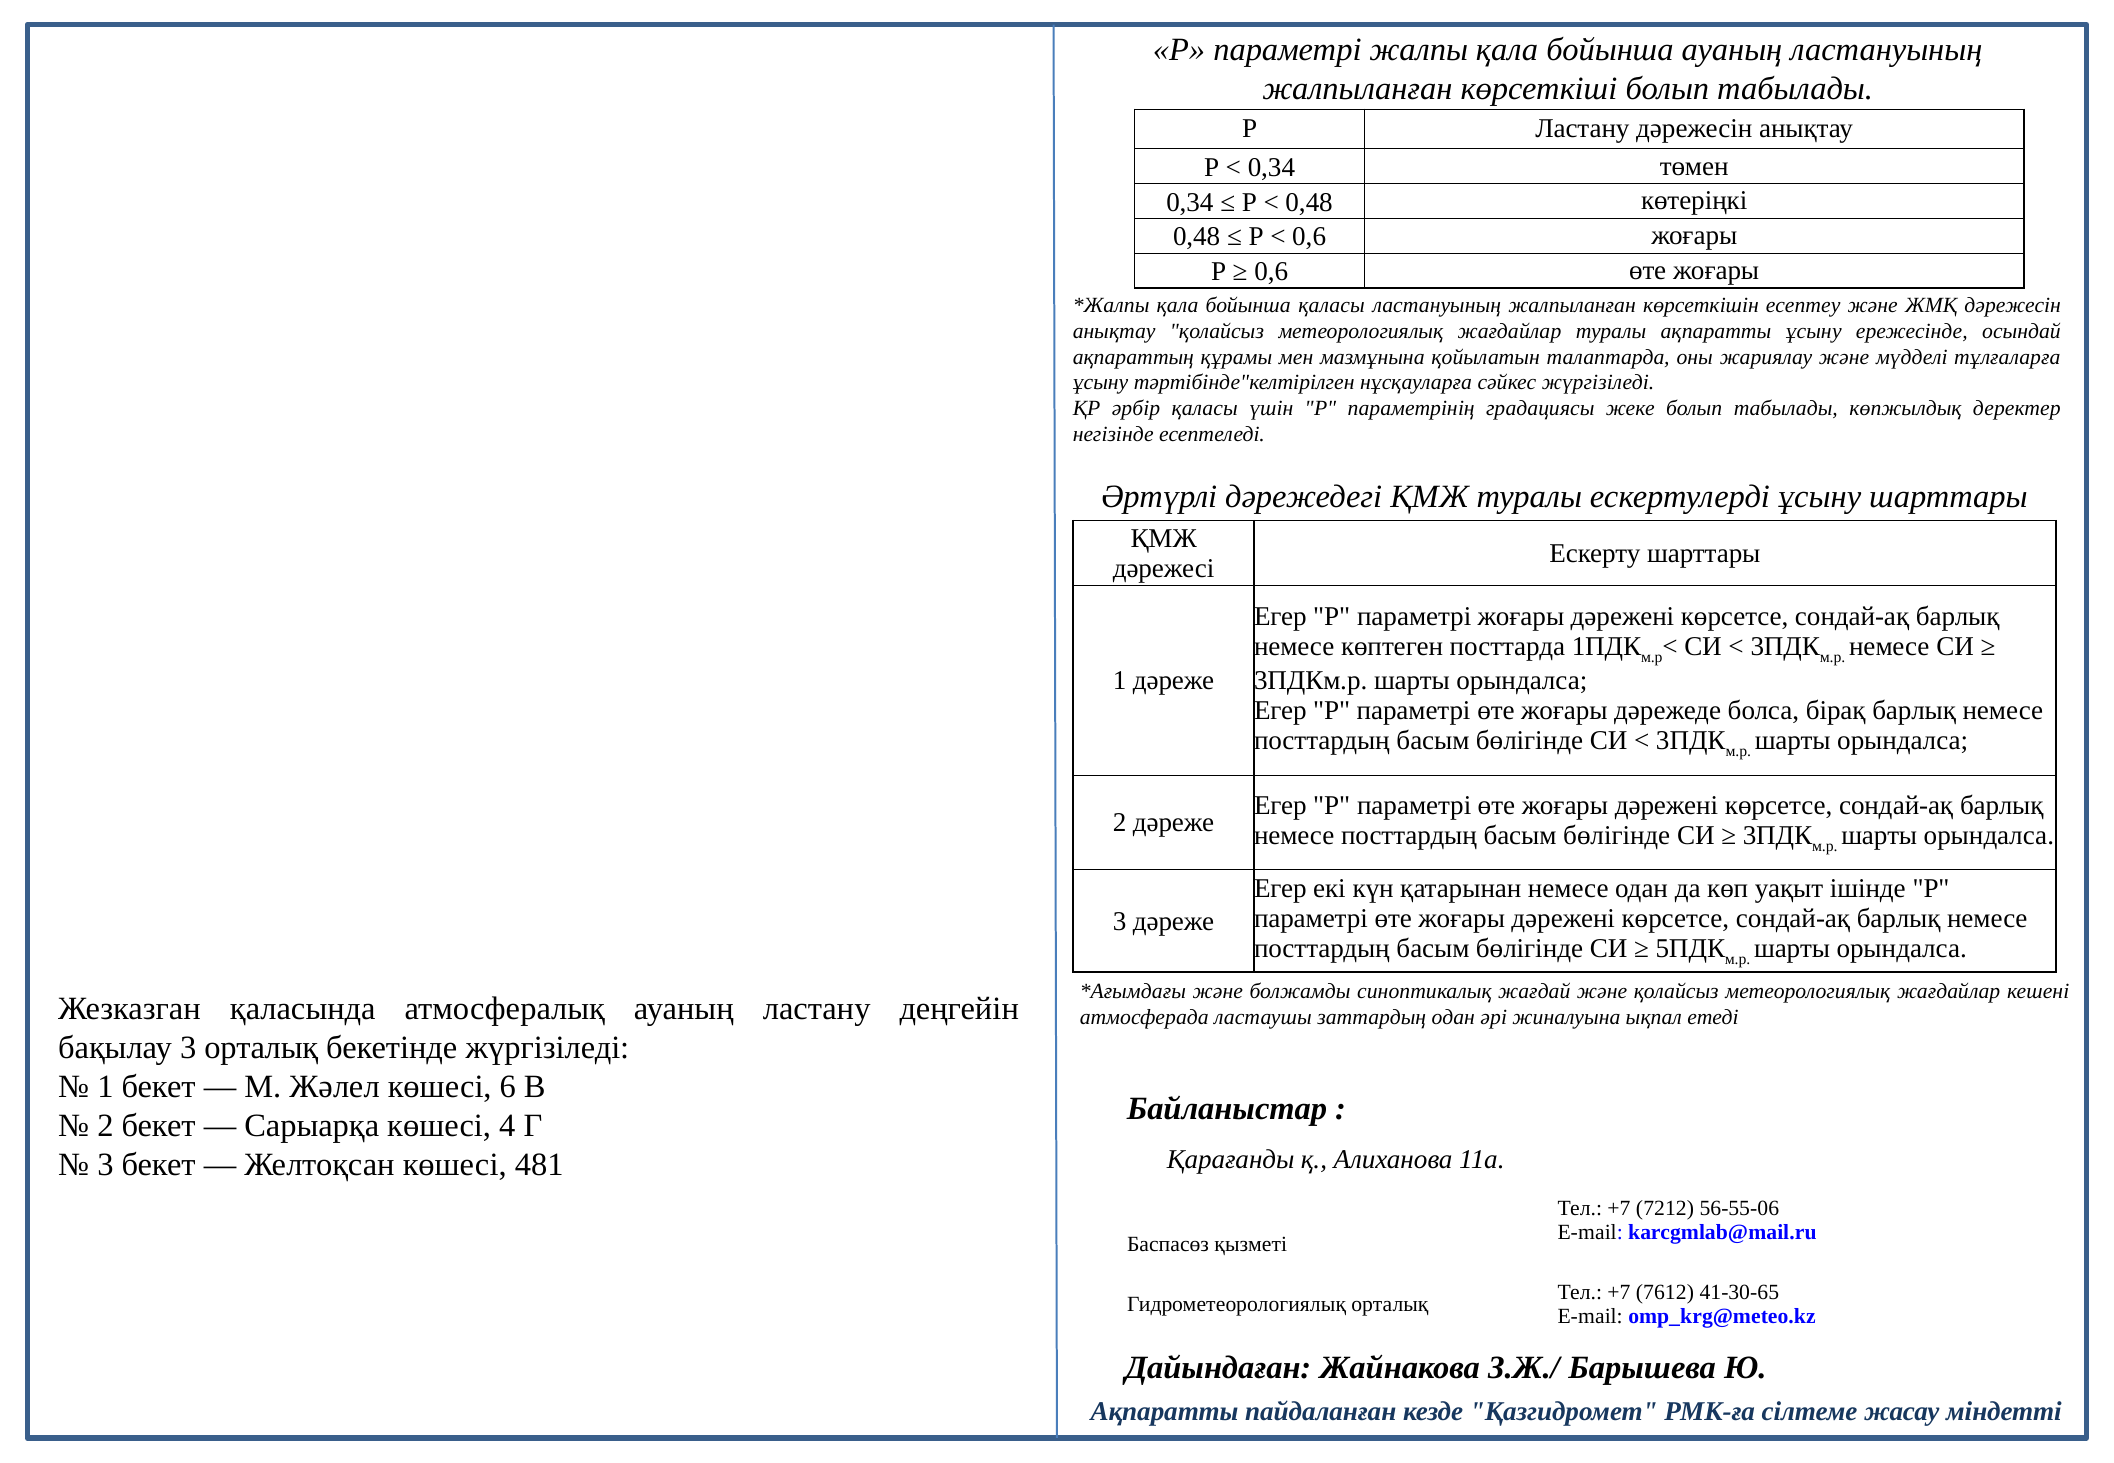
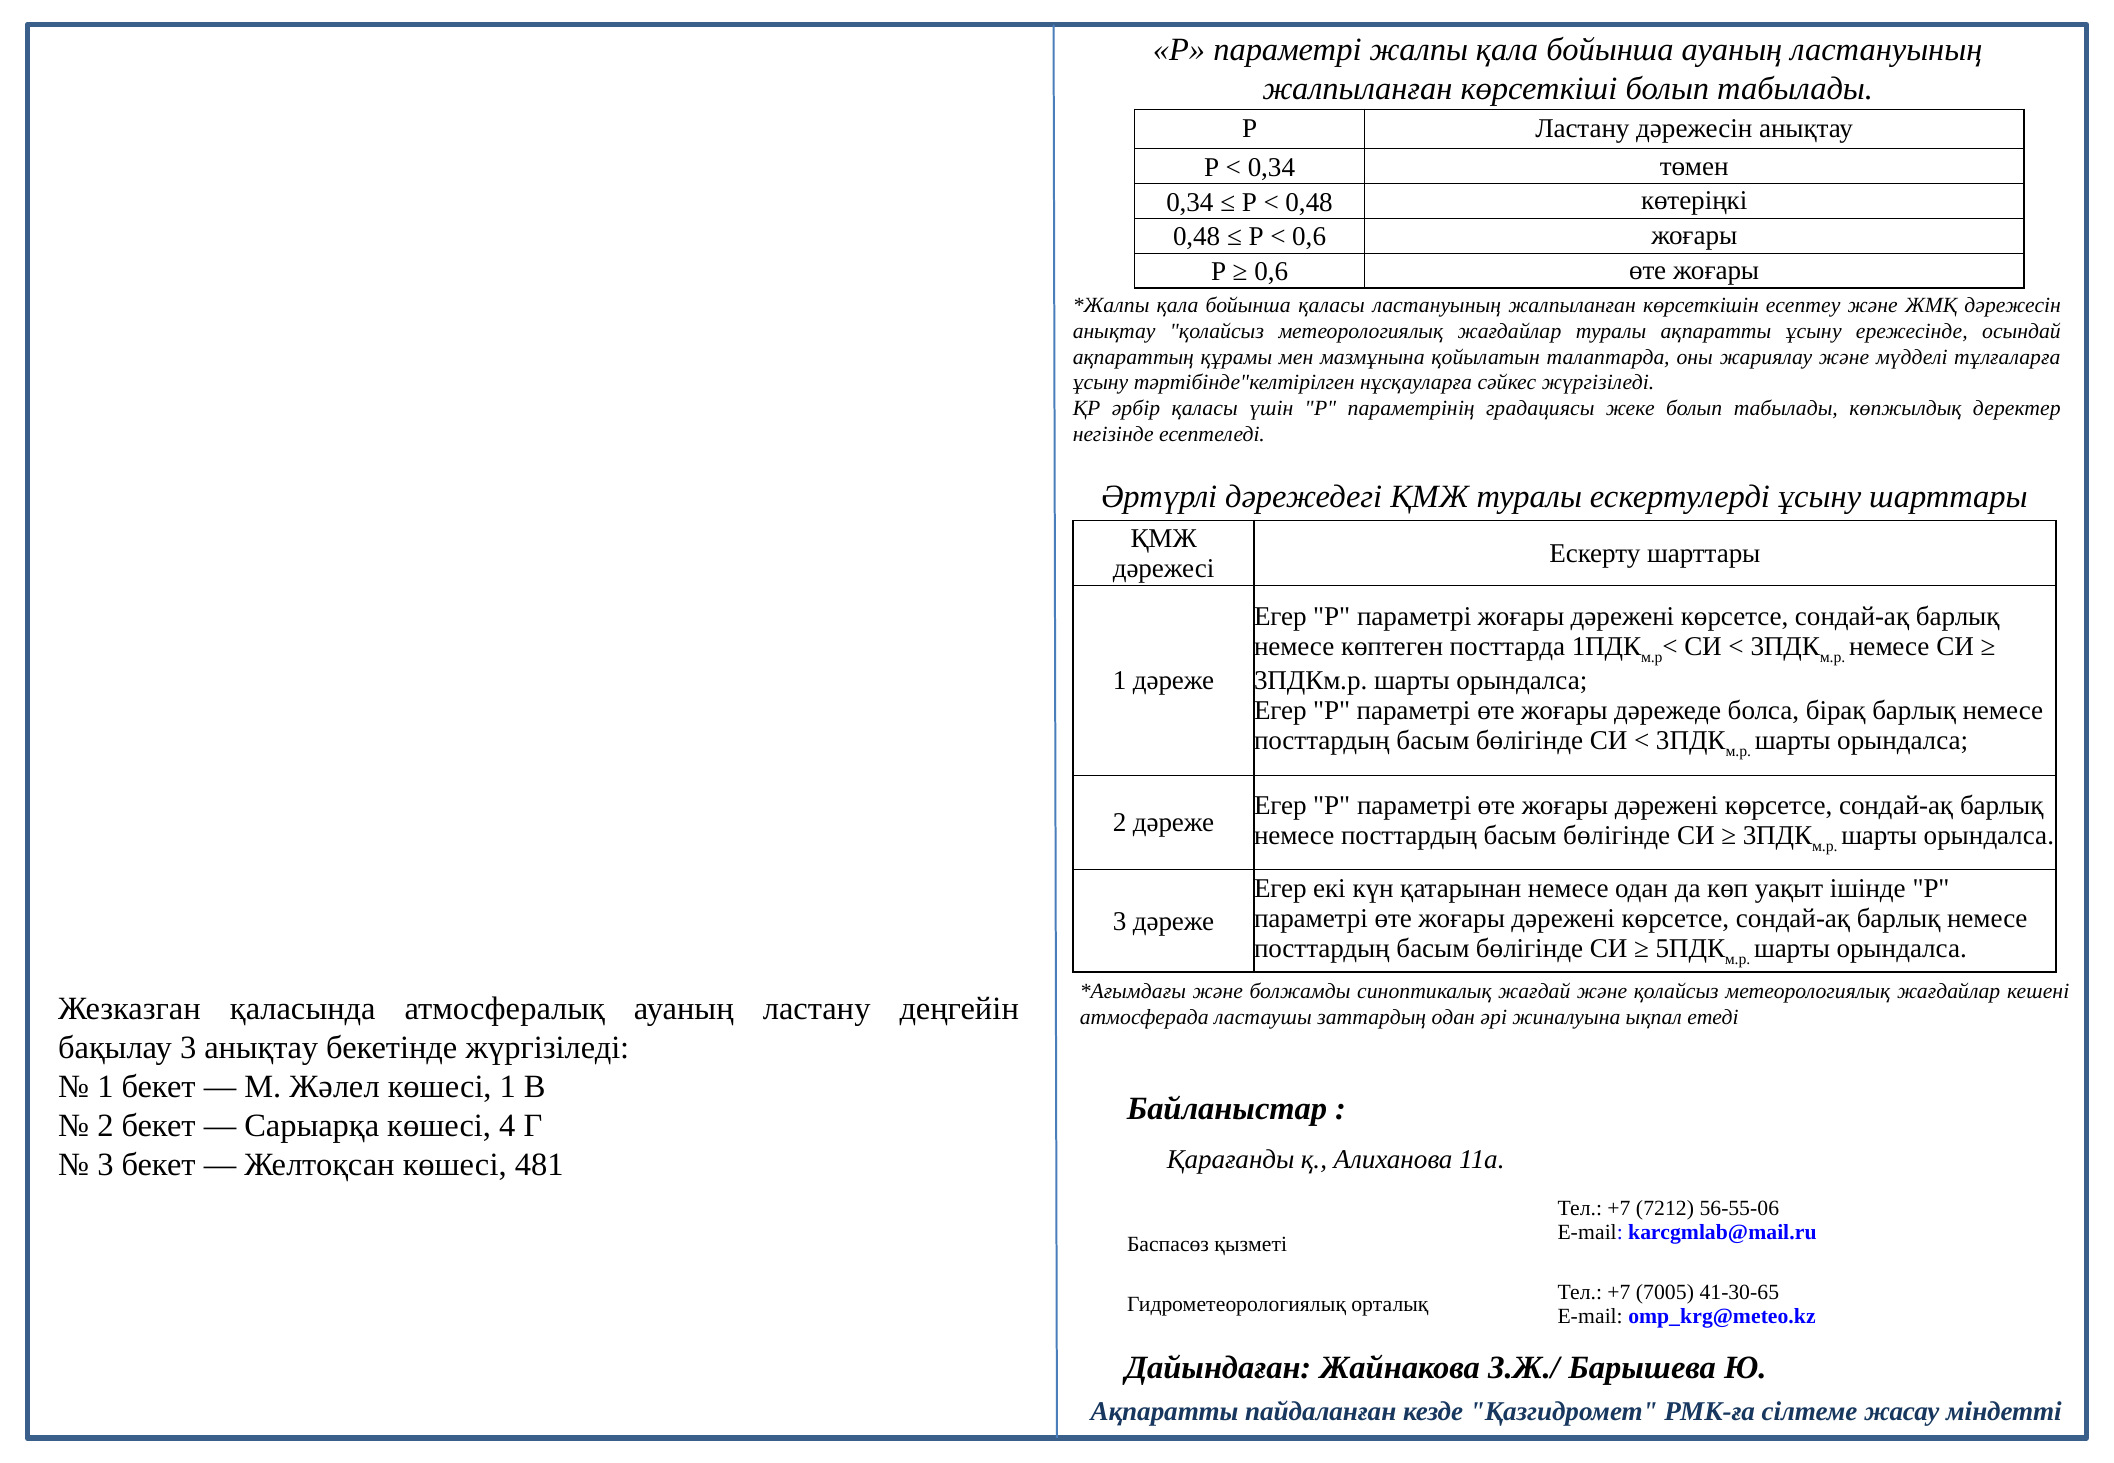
3 орталық: орталық -> анықтау (261, 1048)
көшесі 6: 6 -> 1 (508, 1087)
7612: 7612 -> 7005 (1665, 1293)
